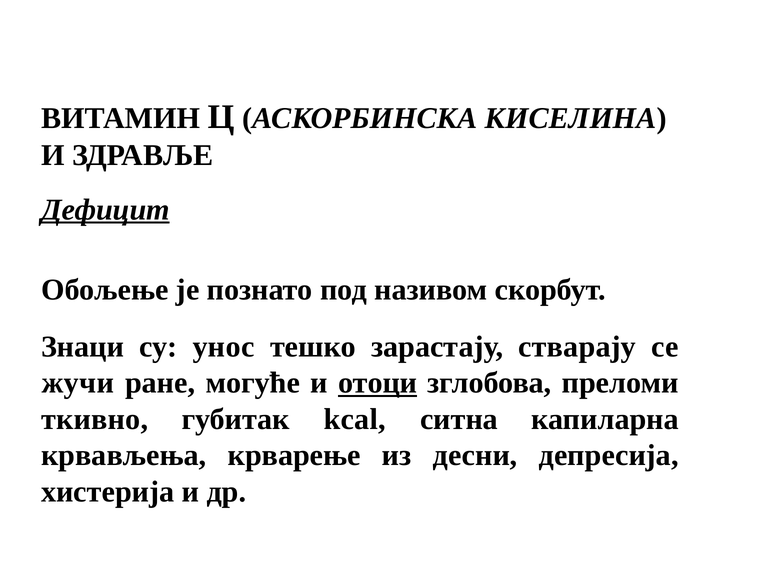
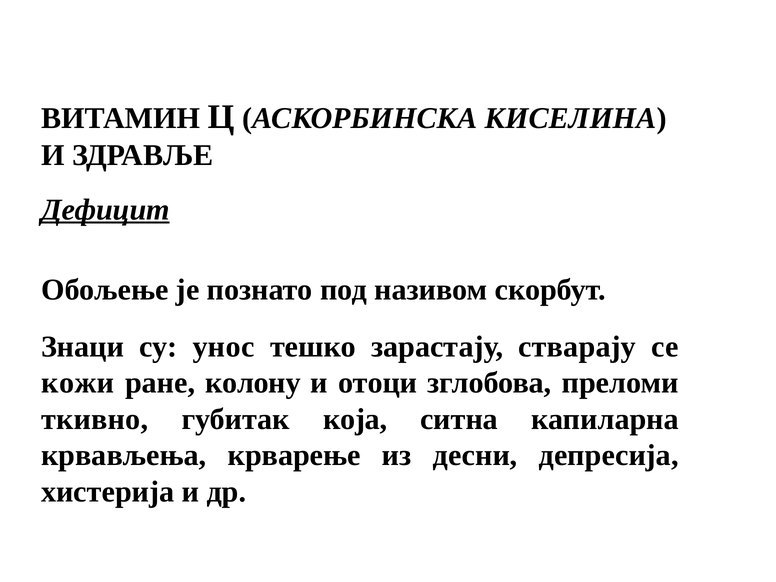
жучи: жучи -> кожи (78, 383)
могуће: могуће -> колону (253, 383)
отоци underline: present -> none (378, 383)
kcаl: kcаl -> која (355, 419)
